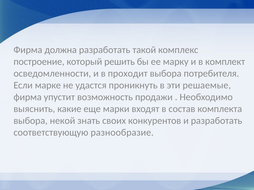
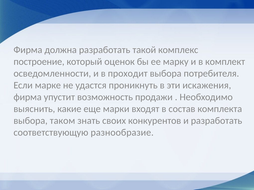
решить: решить -> оценок (120, 62)
решаемые: решаемые -> искажения (207, 86)
некой: некой -> таком (62, 121)
